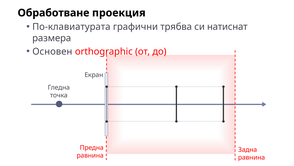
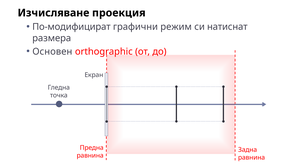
Обработване: Обработване -> Изчисляване (53, 13)
По-клавиатурата: По-клавиатурата -> По-модифицират (71, 27)
трябва: трябва -> режим (176, 27)
